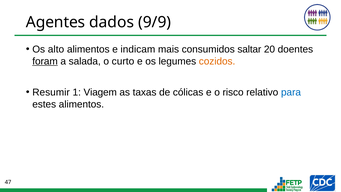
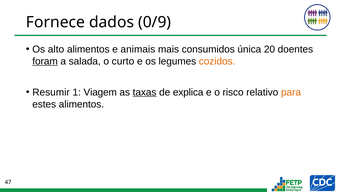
Agentes: Agentes -> Fornece (55, 22)
9/9: 9/9 -> 0/9 (155, 22)
indicam: indicam -> animais (138, 49)
saltar: saltar -> única (249, 49)
taxas underline: none -> present (145, 92)
cólicas: cólicas -> explica (188, 92)
para colour: blue -> orange (291, 92)
